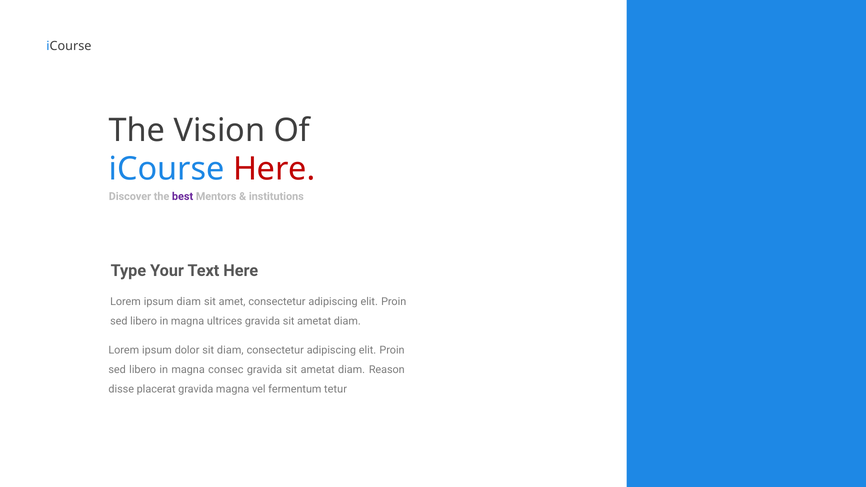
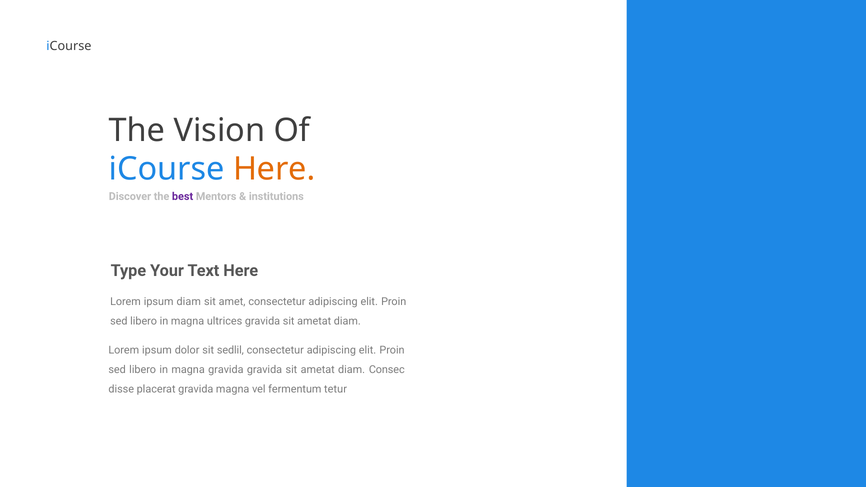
Here colour: red -> orange (274, 169)
sit diam: diam -> sedlil (230, 350)
magna consec: consec -> gravida (226, 370)
Reason: Reason -> Consec (387, 370)
